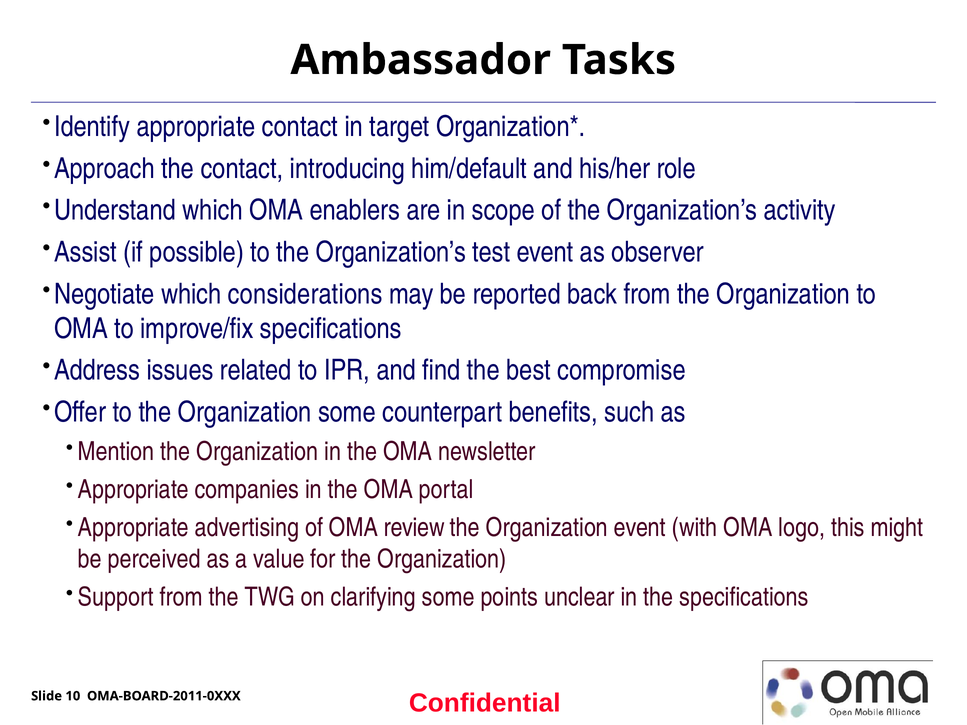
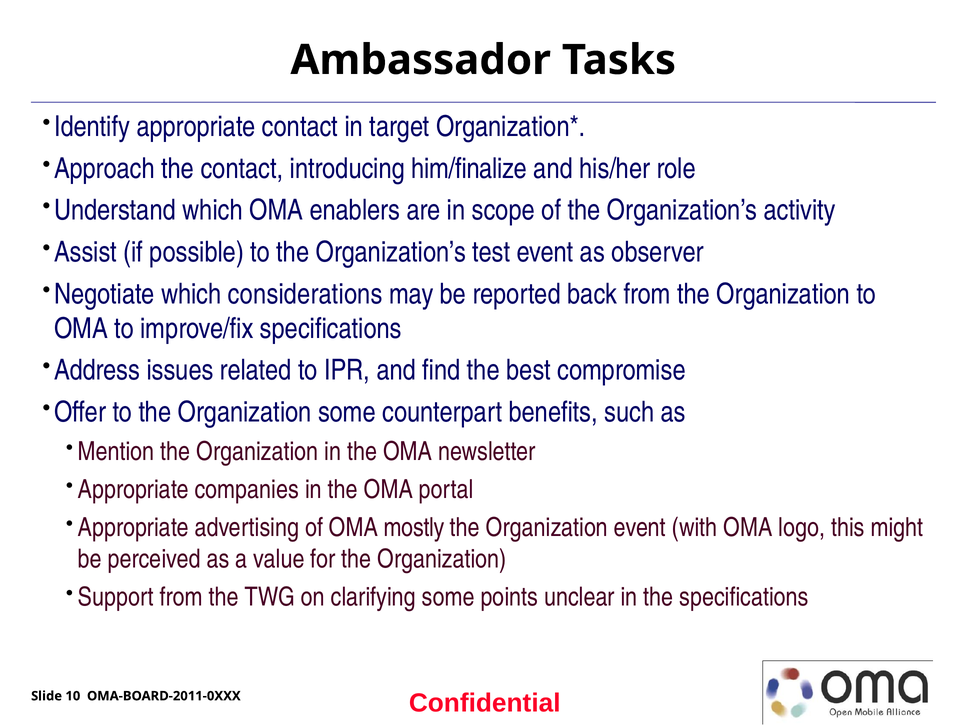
him/default: him/default -> him/finalize (469, 169)
review: review -> mostly (414, 528)
